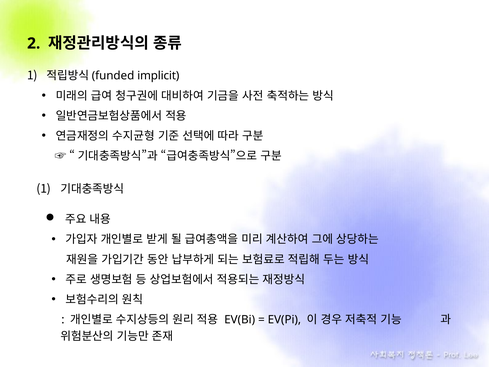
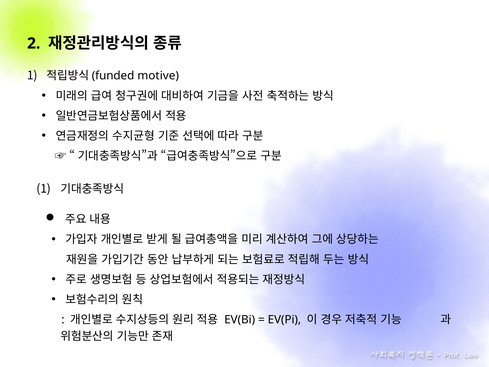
implicit: implicit -> motive (158, 76)
